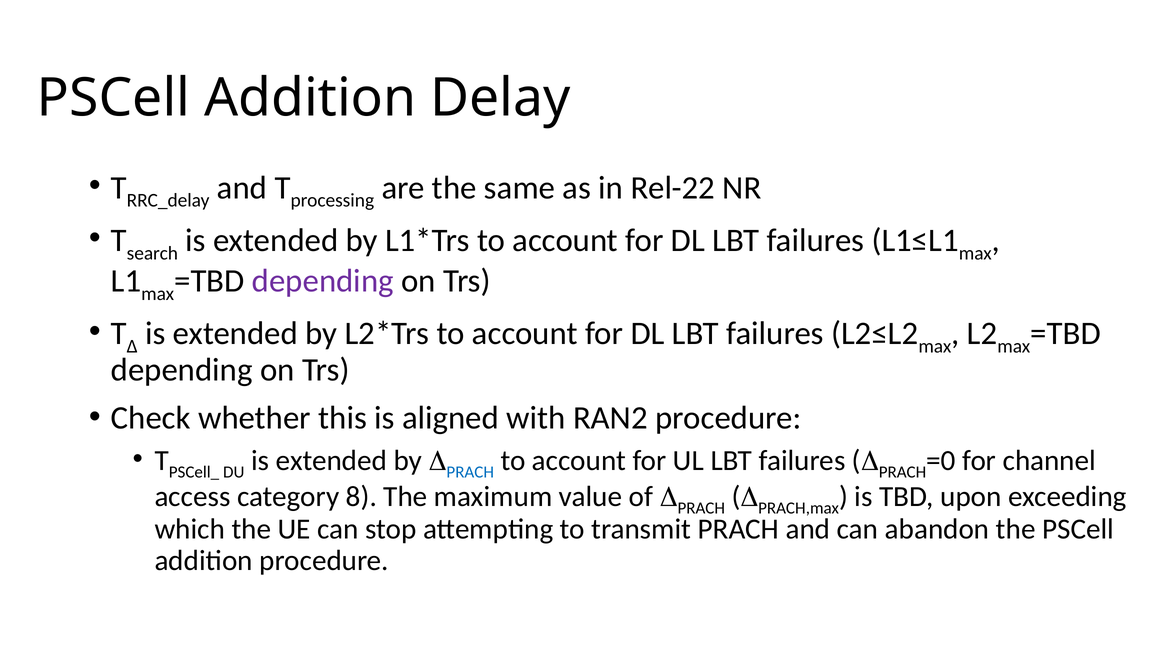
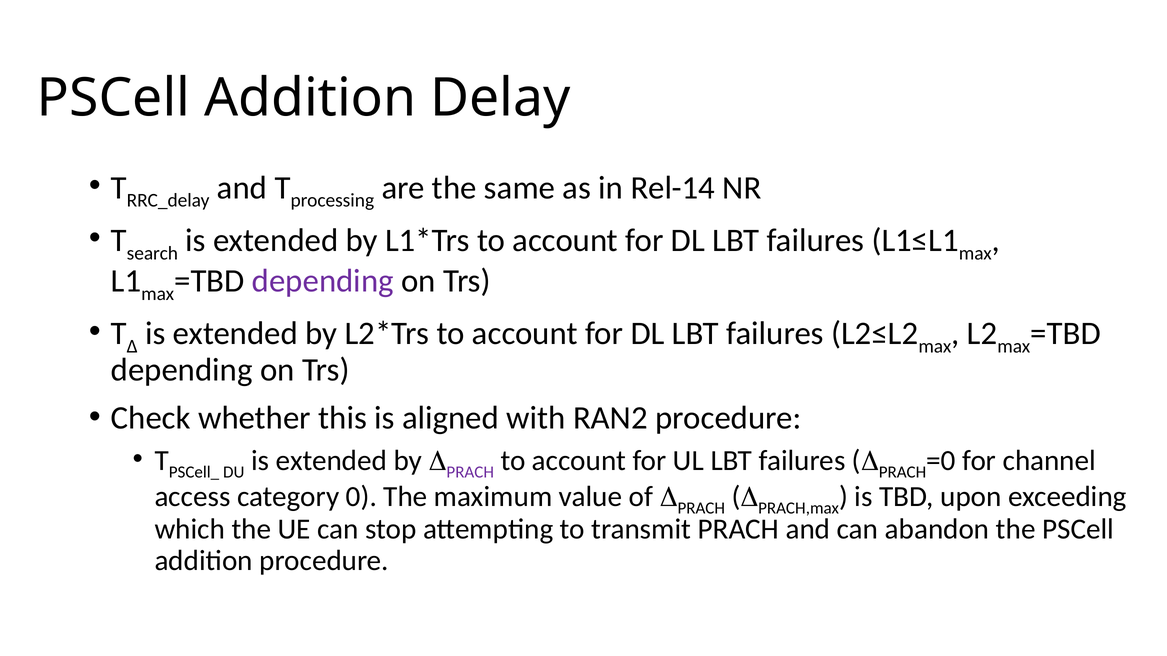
Rel-22: Rel-22 -> Rel-14 (673, 188)
PRACH colour: blue -> purple (470, 472)
8: 8 -> 0 (361, 497)
